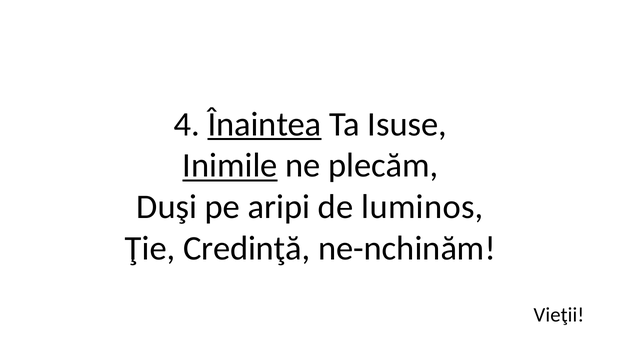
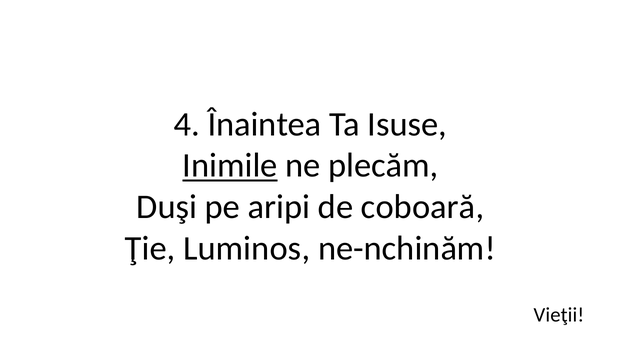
Înaintea underline: present -> none (265, 124)
luminos: luminos -> coboară (423, 207)
Credinţă: Credinţă -> Luminos (247, 248)
